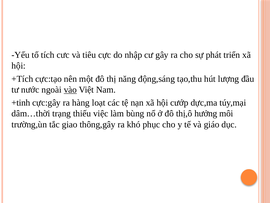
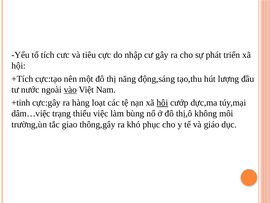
hội underline: none -> present (162, 103)
dâm…thời: dâm…thời -> dâm…việc (31, 113)
hưởng: hưởng -> không (206, 113)
